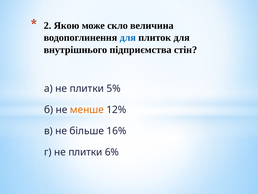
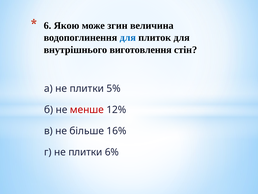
2: 2 -> 6 (47, 26)
скло: скло -> згин (117, 26)
підприємства: підприємства -> виготовлення (141, 50)
менше colour: orange -> red (87, 110)
